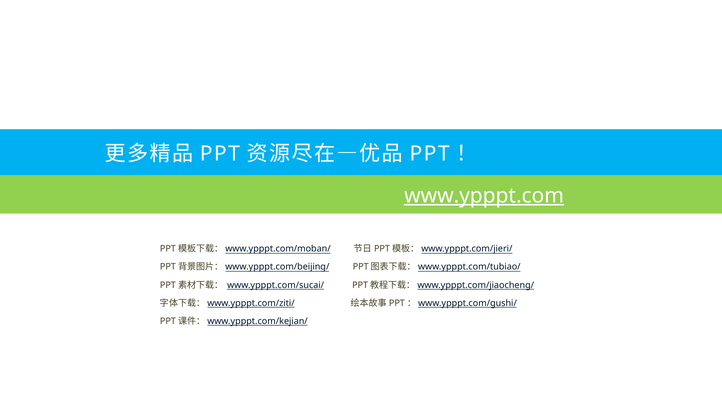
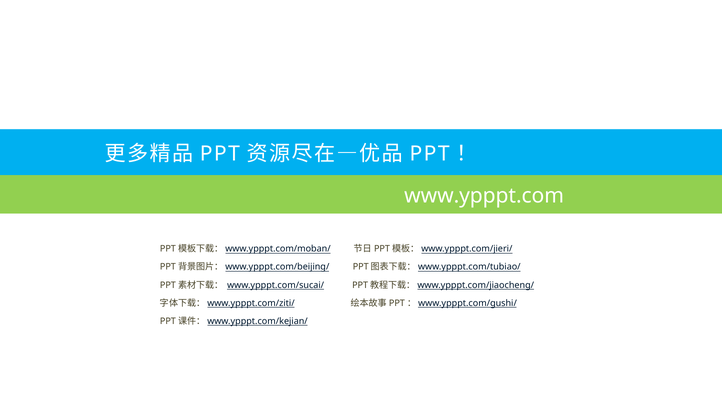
www.ypppt.com underline: present -> none (484, 196)
